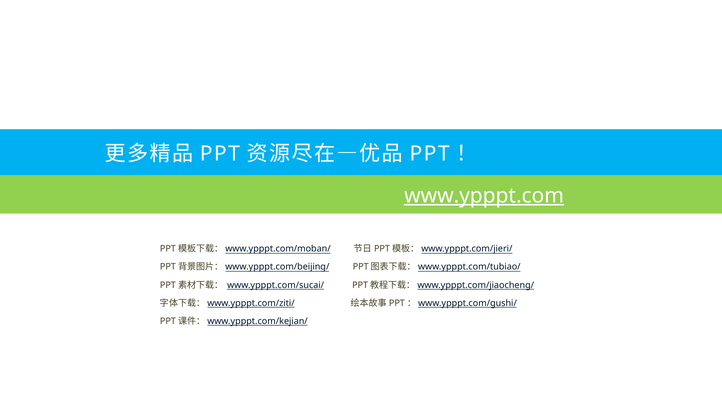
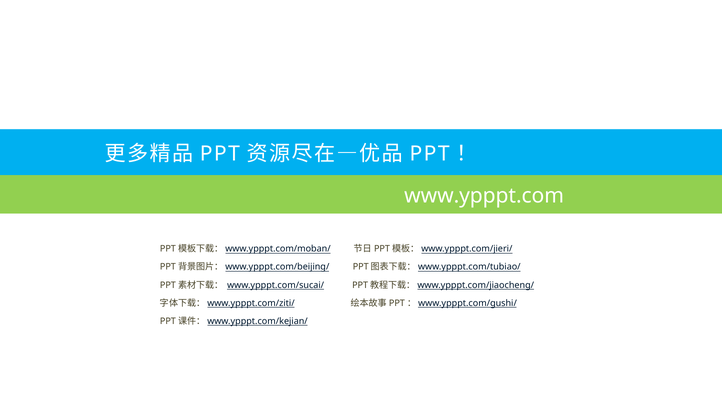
www.ypppt.com underline: present -> none (484, 196)
